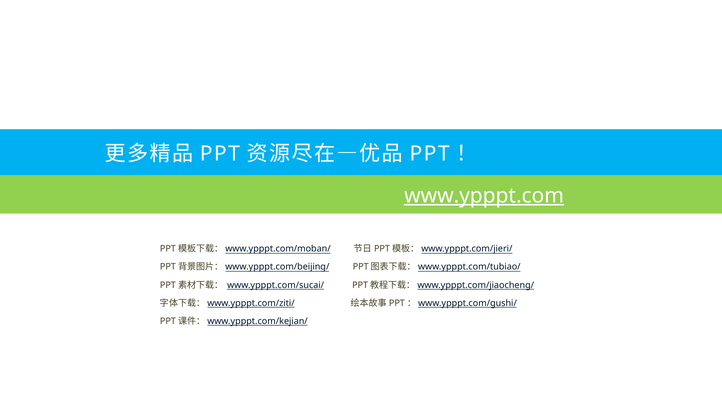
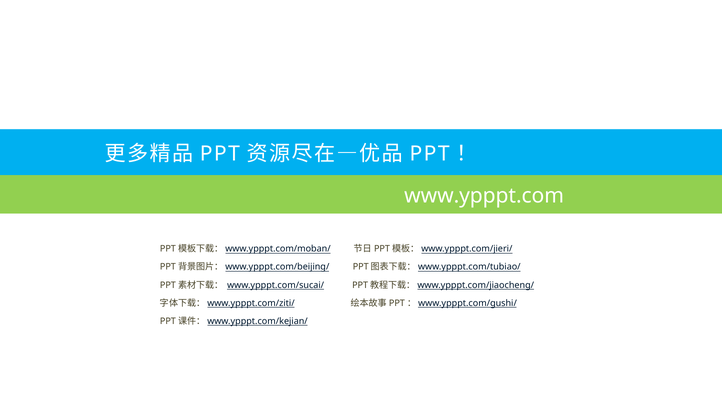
www.ypppt.com underline: present -> none (484, 196)
